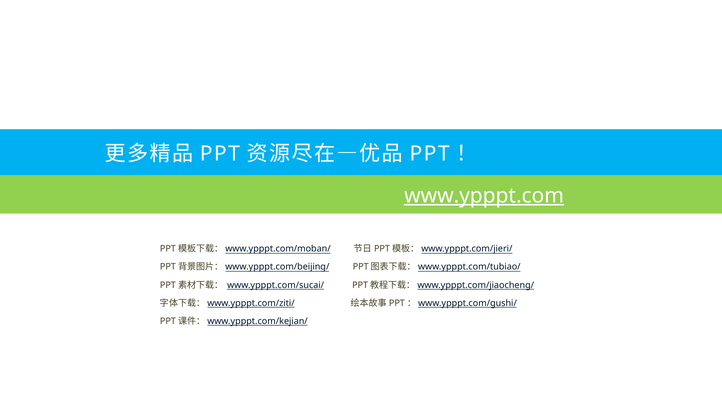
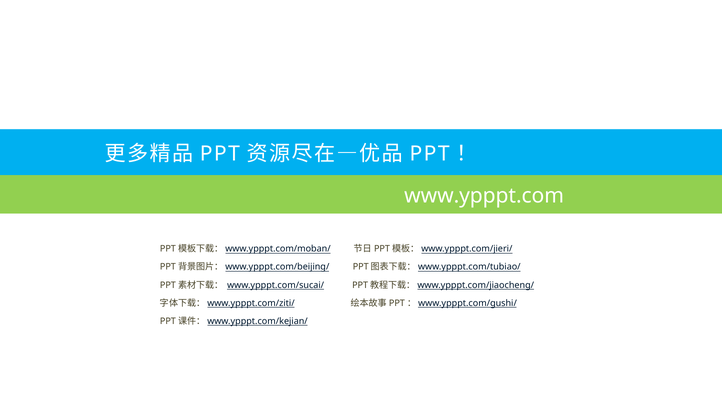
www.ypppt.com underline: present -> none (484, 196)
